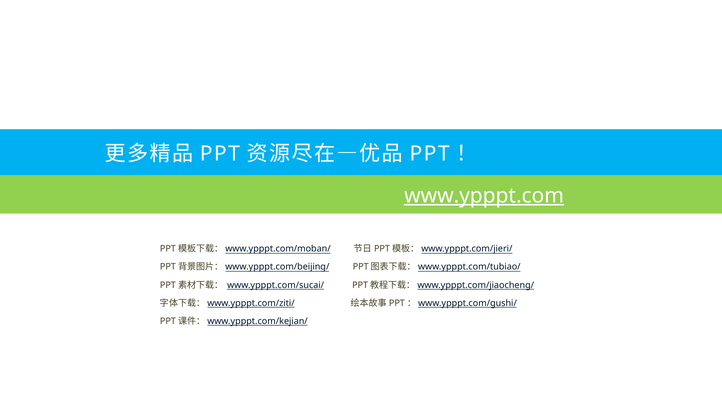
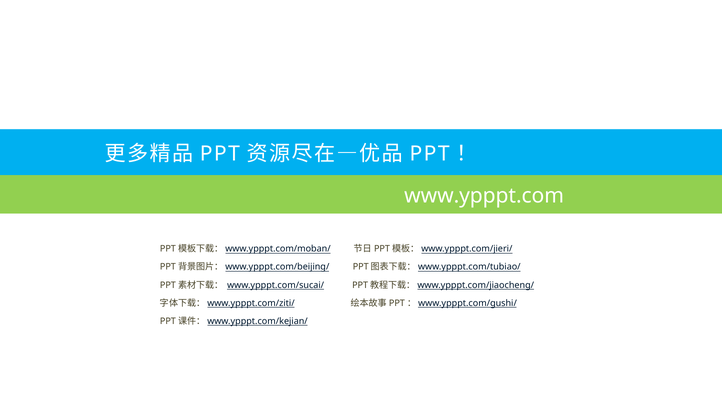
www.ypppt.com underline: present -> none (484, 196)
